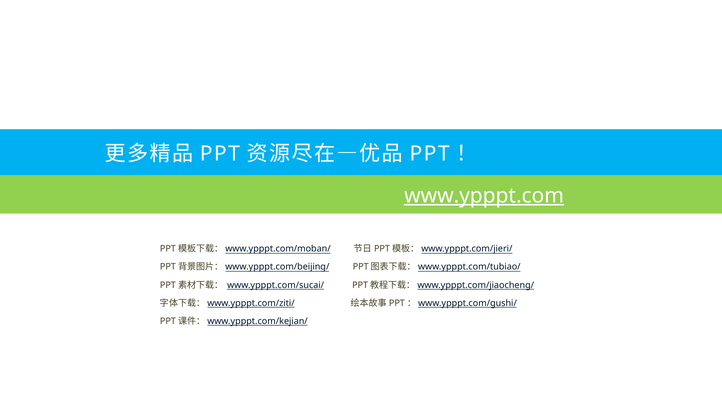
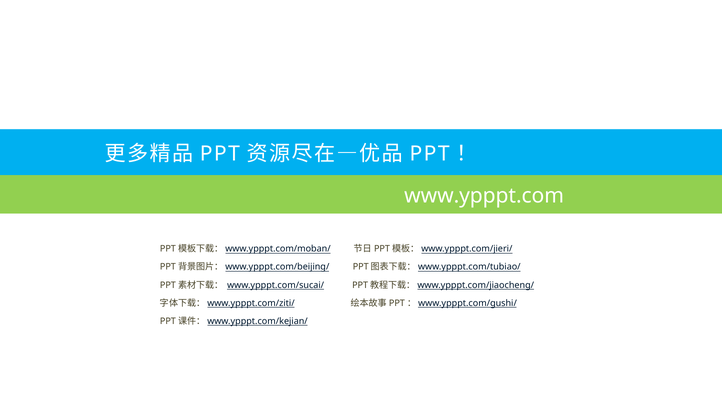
www.ypppt.com underline: present -> none (484, 196)
